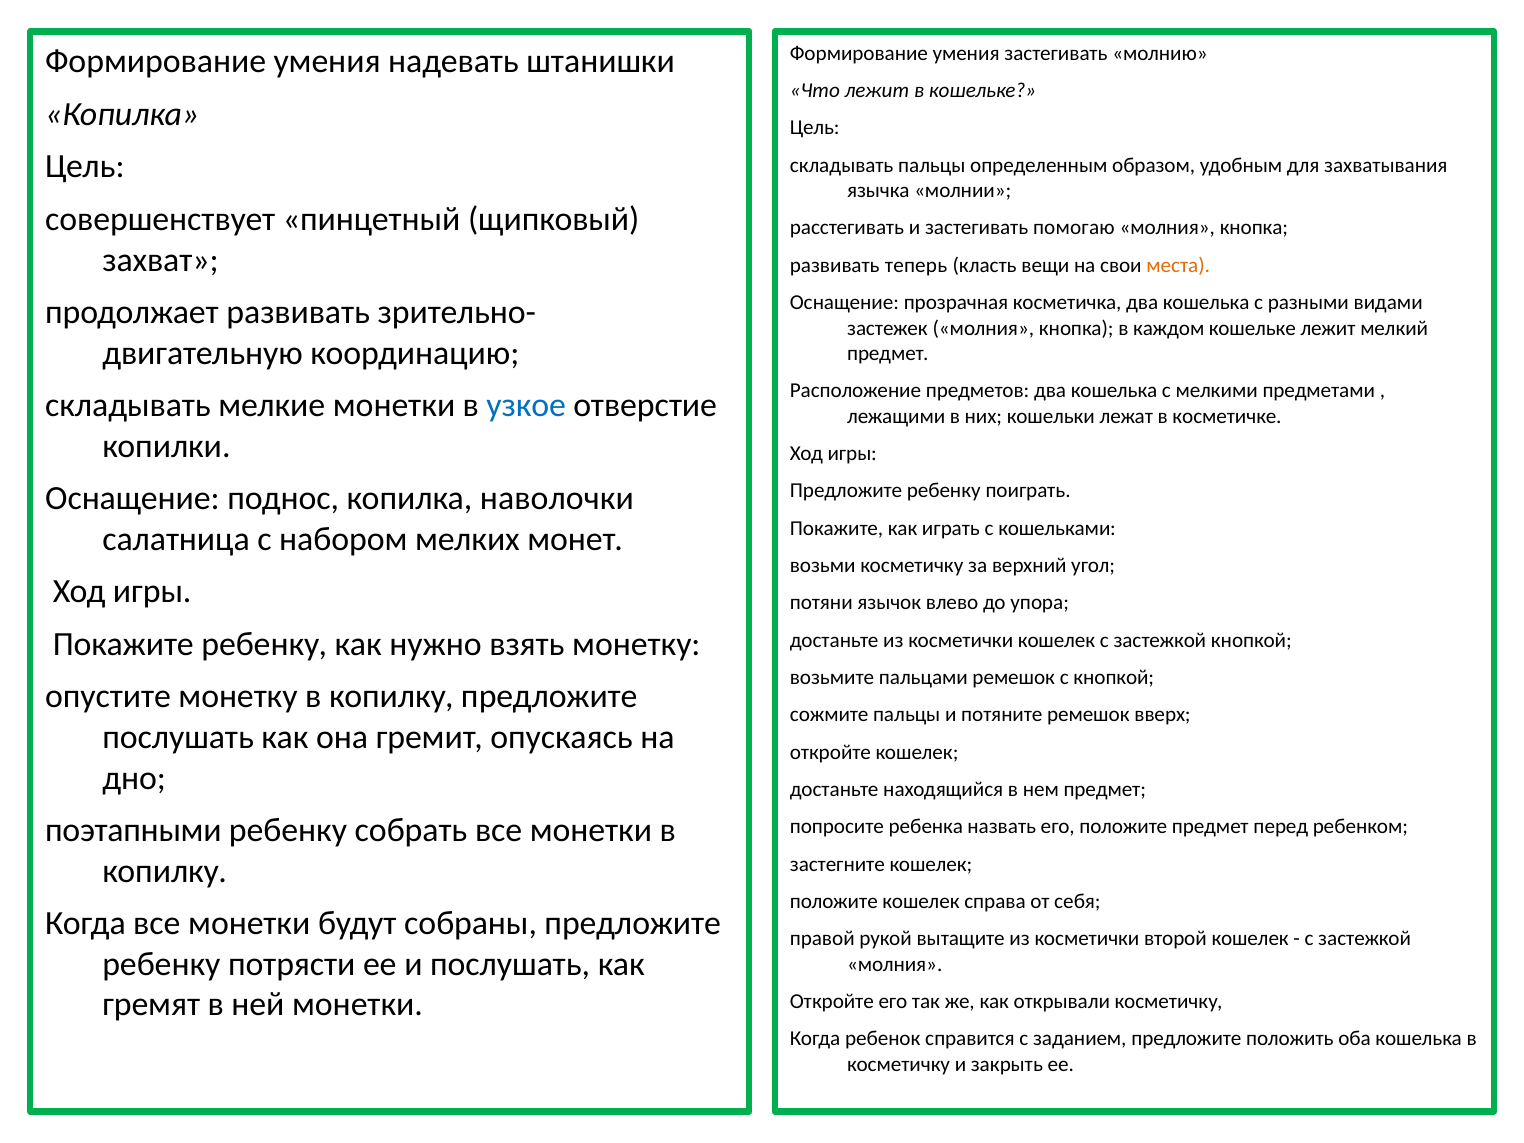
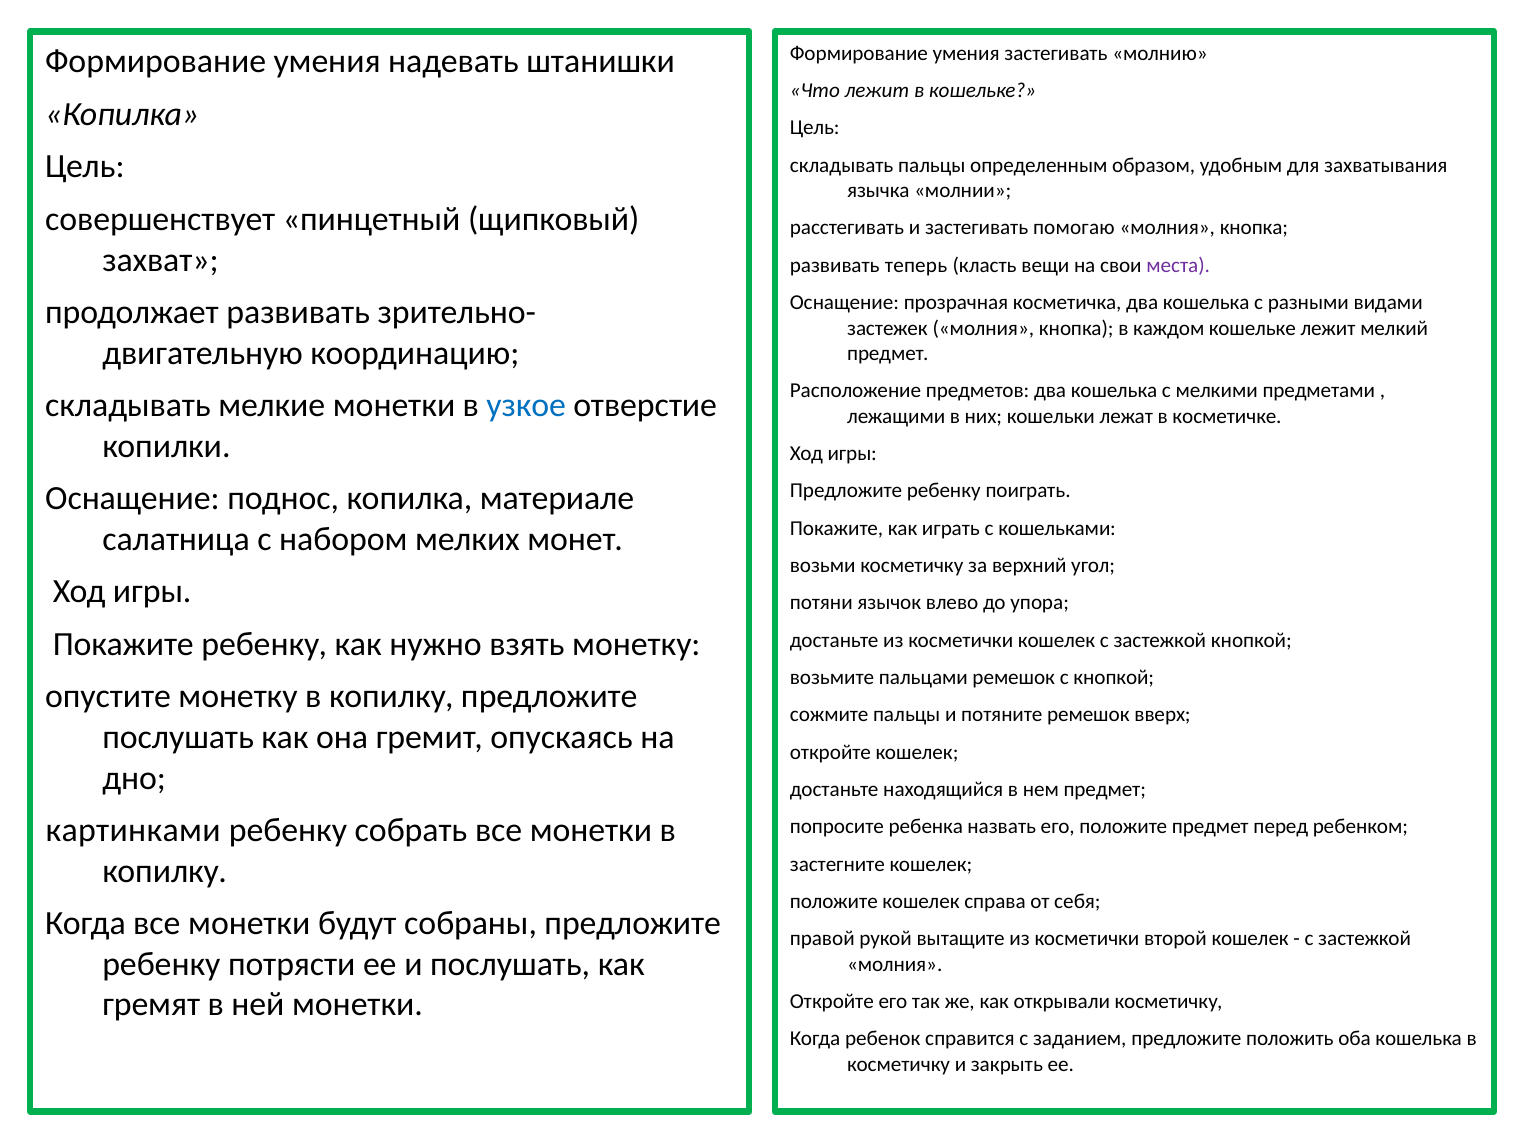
места colour: orange -> purple (1178, 265)
наволочки: наволочки -> материале (557, 499)
поэтапными: поэтапными -> картинками (133, 830)
